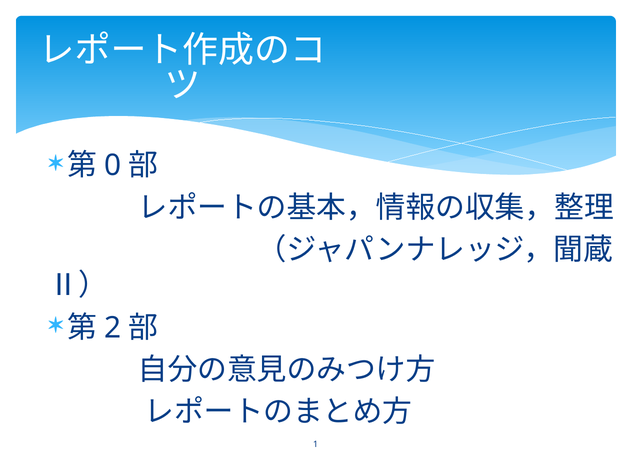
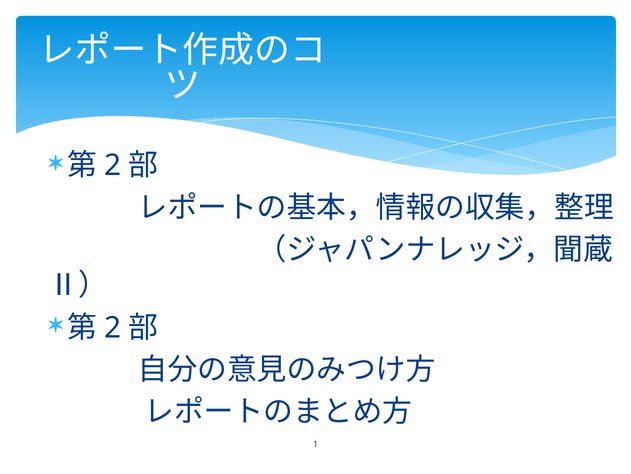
0: 0 -> 2 (113, 165)
